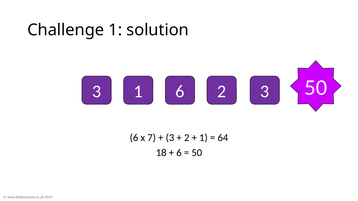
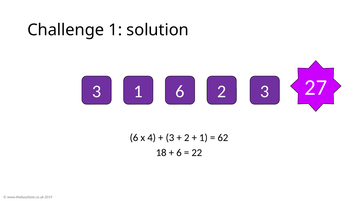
3 50: 50 -> 27 (316, 88)
7: 7 -> 4 (152, 138)
64: 64 -> 62 (223, 138)
50: 50 -> 22 (197, 153)
